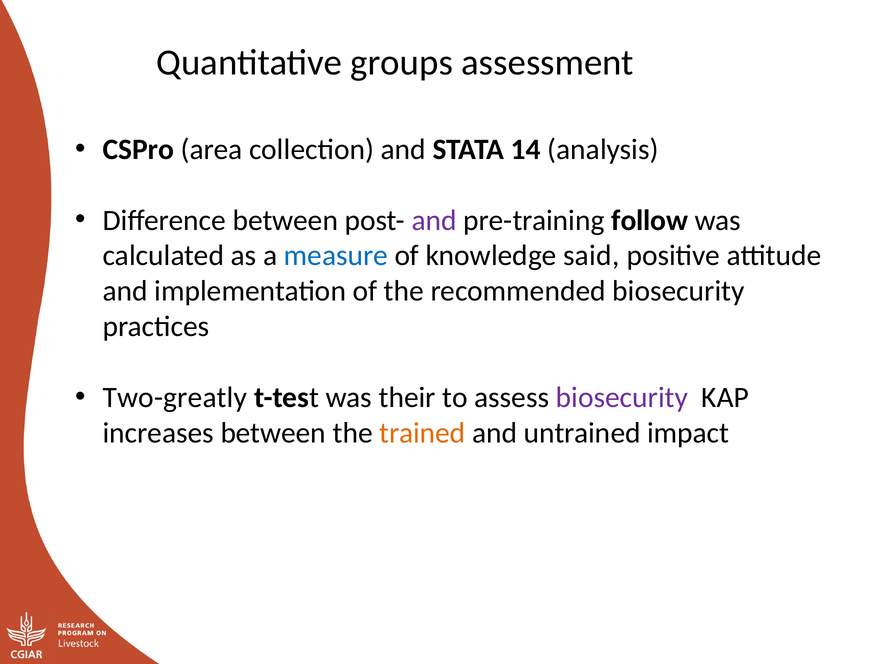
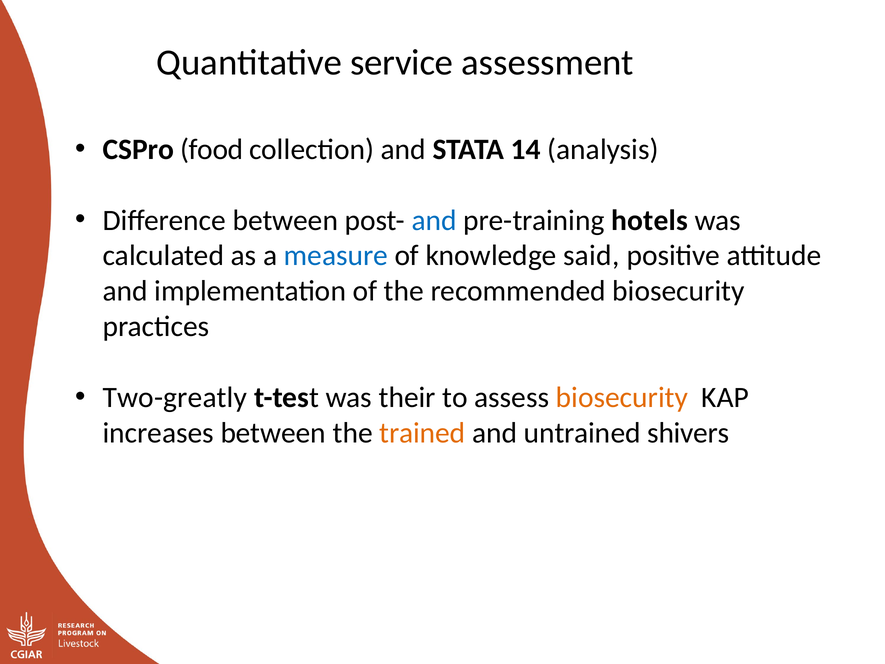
groups: groups -> service (402, 62)
area: area -> food (212, 149)
and colour: purple -> blue (434, 220)
follow: follow -> hotels (650, 220)
biosecurity colour: purple -> orange (622, 397)
impact: impact -> shivers (688, 433)
